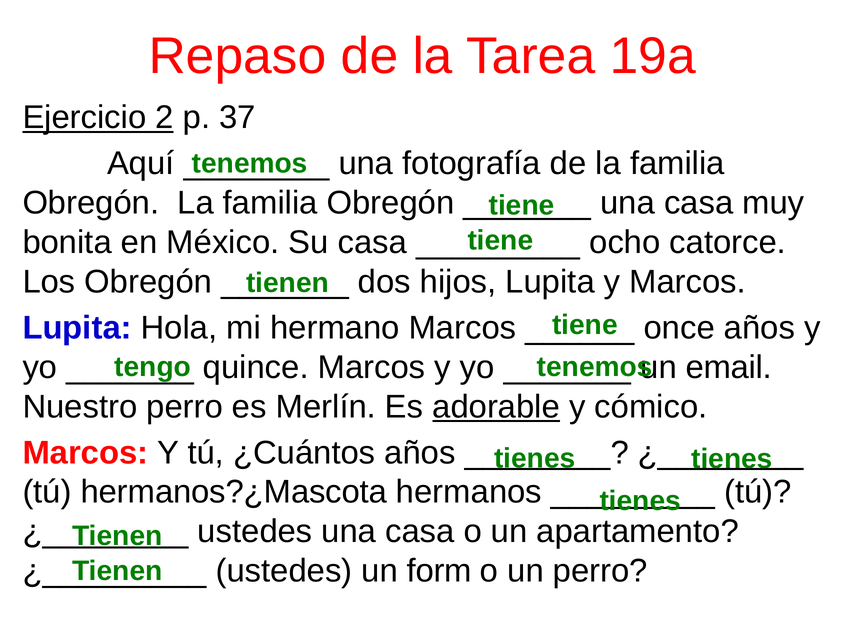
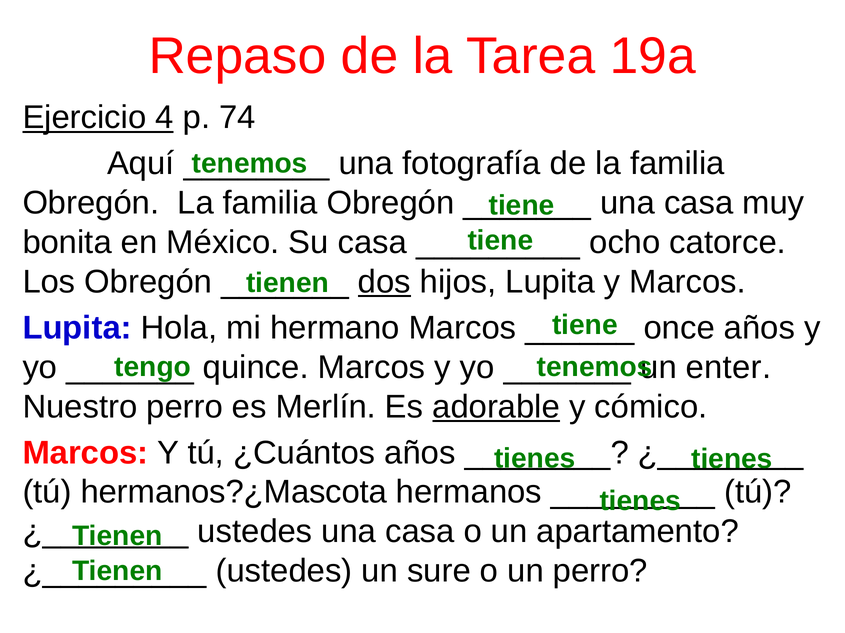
2: 2 -> 4 (165, 118)
37: 37 -> 74 (237, 118)
dos underline: none -> present (384, 282)
email: email -> enter (729, 368)
form: form -> sure (439, 572)
